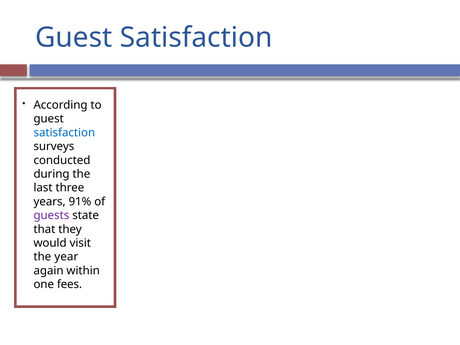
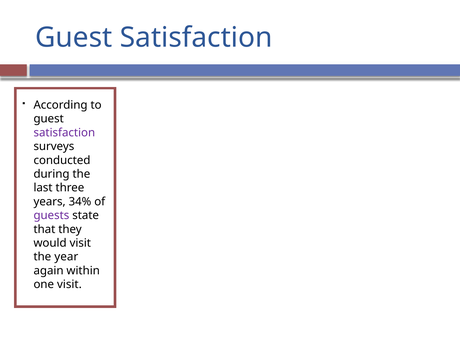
satisfaction colour: blue -> purple (64, 133)
91%: 91% -> 34% (80, 202)
one fees: fees -> visit (69, 284)
